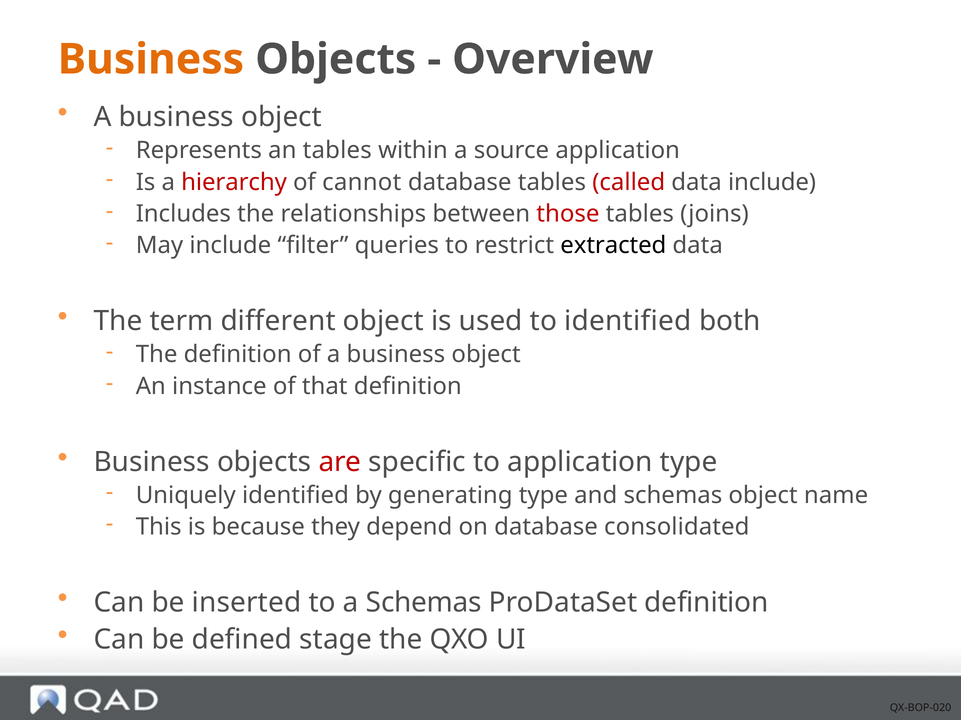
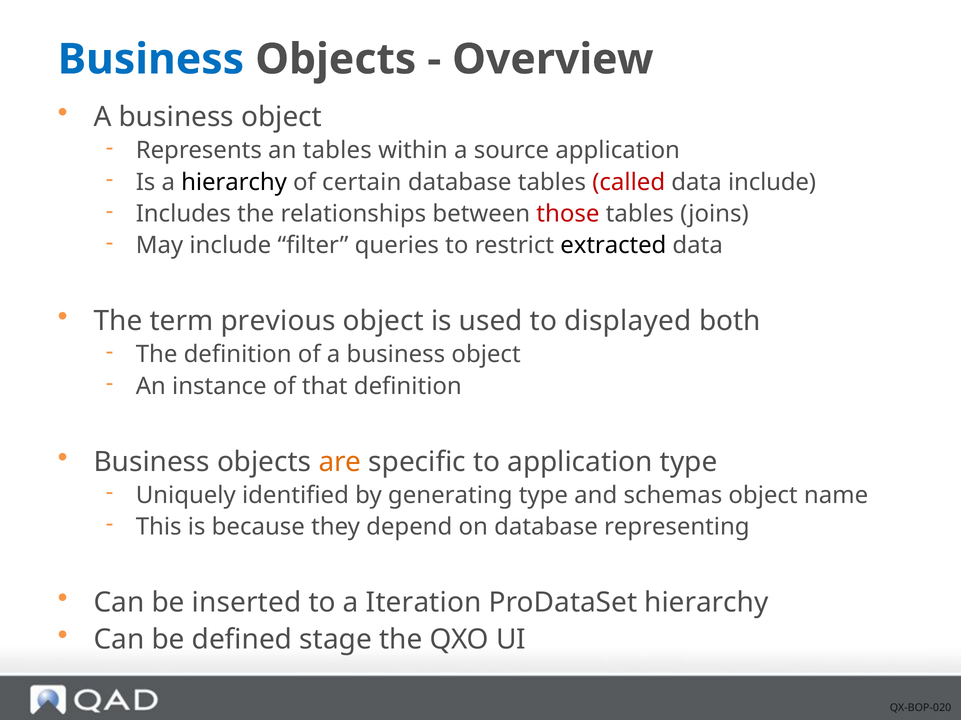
Business colour: orange -> blue (151, 59)
hierarchy colour: red -> black (234, 182)
cannot: cannot -> certain (362, 182)
different: different -> previous (278, 321)
to identified: identified -> displayed (628, 321)
are colour: red -> orange (340, 462)
consolidated: consolidated -> representing (677, 527)
a Schemas: Schemas -> Iteration (424, 603)
ProDataSet definition: definition -> hierarchy (706, 603)
